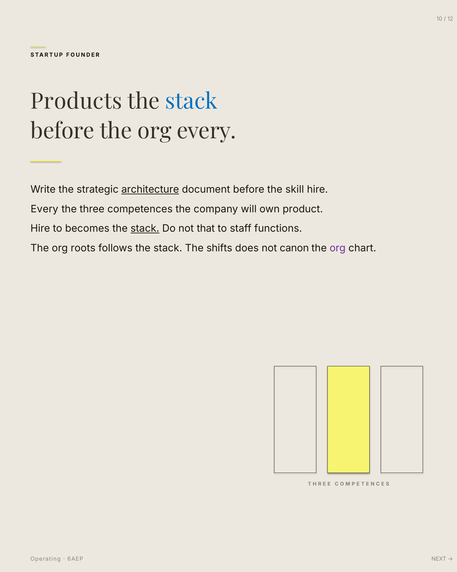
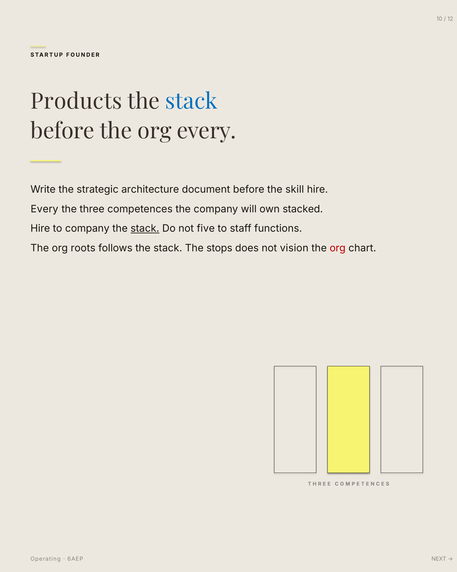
architecture underline: present -> none (150, 189)
product: product -> stacked (303, 209)
to becomes: becomes -> company (87, 228)
that: that -> five (206, 228)
shifts: shifts -> stops (219, 248)
canon: canon -> vision (294, 248)
org colour: purple -> red (338, 248)
